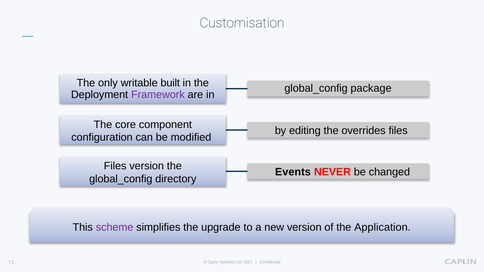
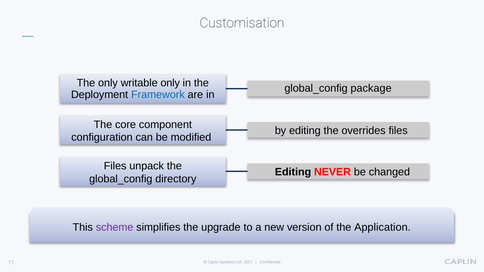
writable built: built -> only (170, 83)
Framework colour: purple -> blue (158, 95)
Files version: version -> unpack (147, 166)
Events: Events -> Editing (293, 172)
